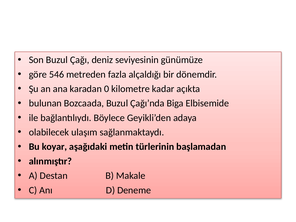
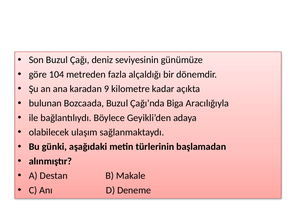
546: 546 -> 104 (57, 74)
0: 0 -> 9 (107, 89)
Elbisemide: Elbisemide -> Aracılığıyla (207, 103)
koyar: koyar -> günki (54, 147)
